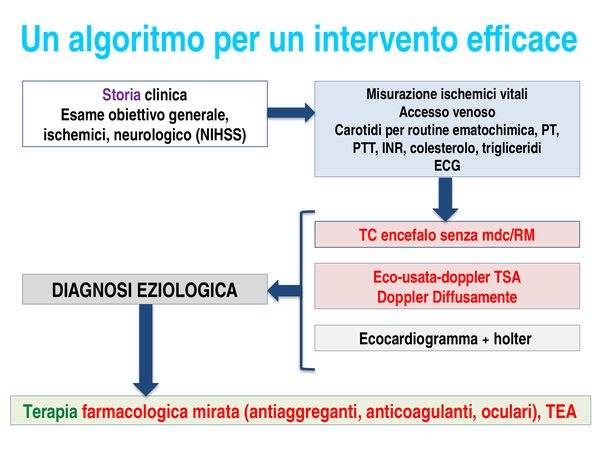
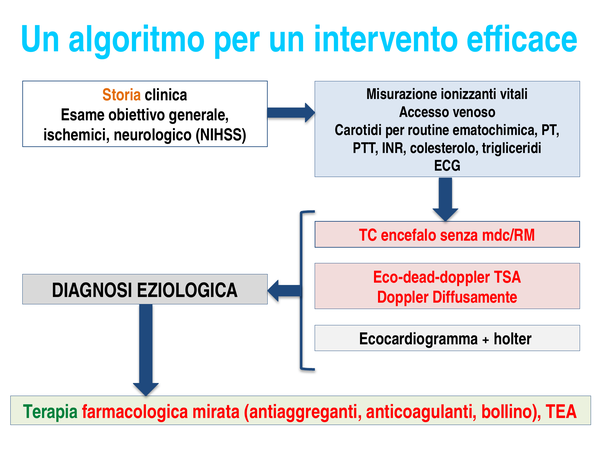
Misurazione ischemici: ischemici -> ionizzanti (469, 94)
Storia colour: purple -> orange (122, 95)
Eco-usata-doppler: Eco-usata-doppler -> Eco-dead-doppler (432, 277)
oculari: oculari -> bollino (512, 412)
